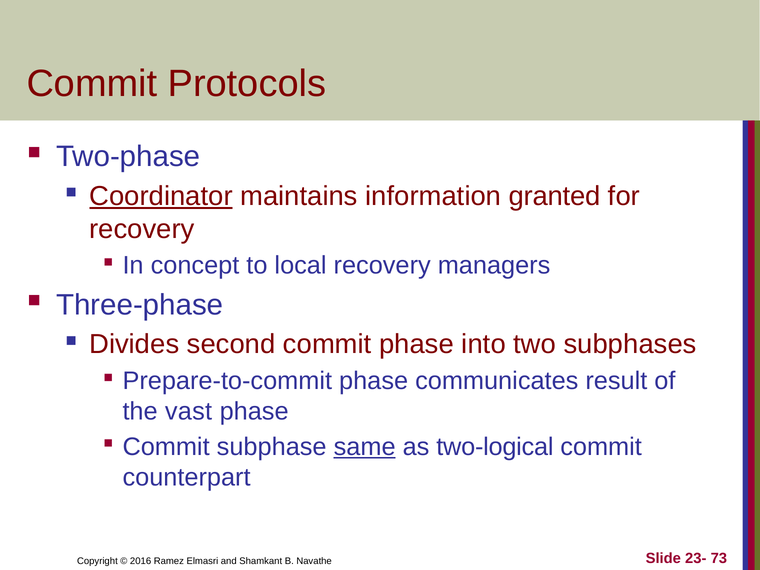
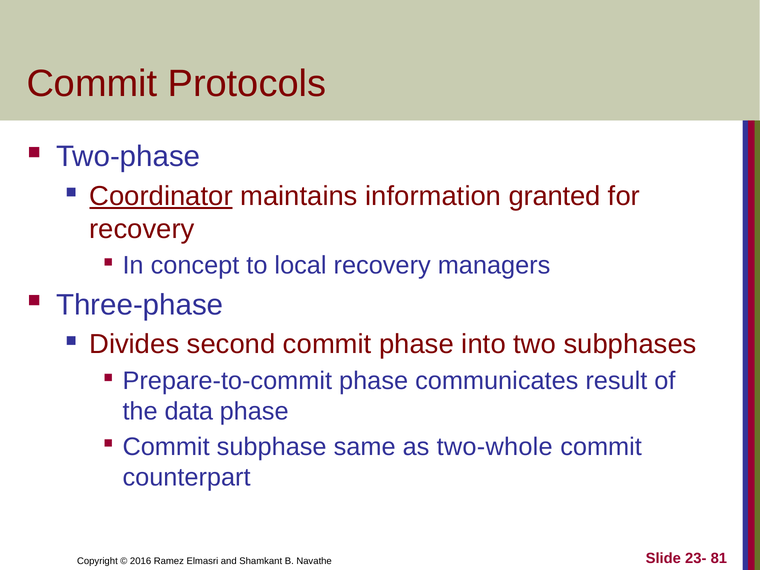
vast: vast -> data (189, 411)
same underline: present -> none (365, 447)
two-logical: two-logical -> two-whole (495, 447)
73: 73 -> 81 (719, 558)
